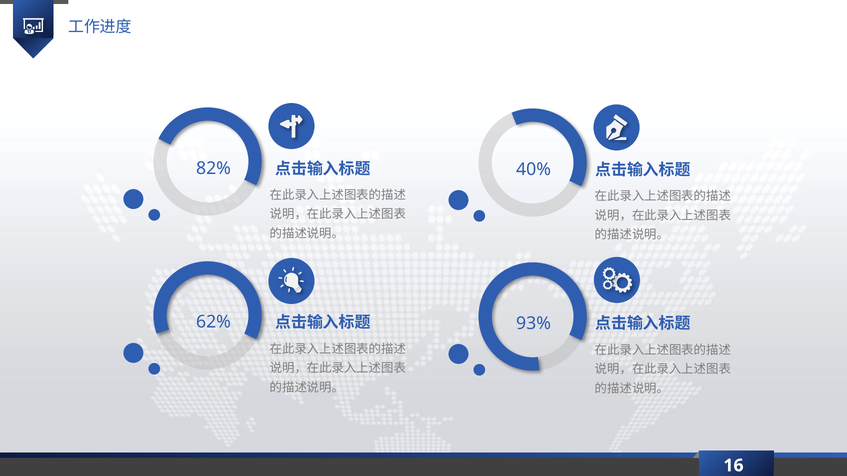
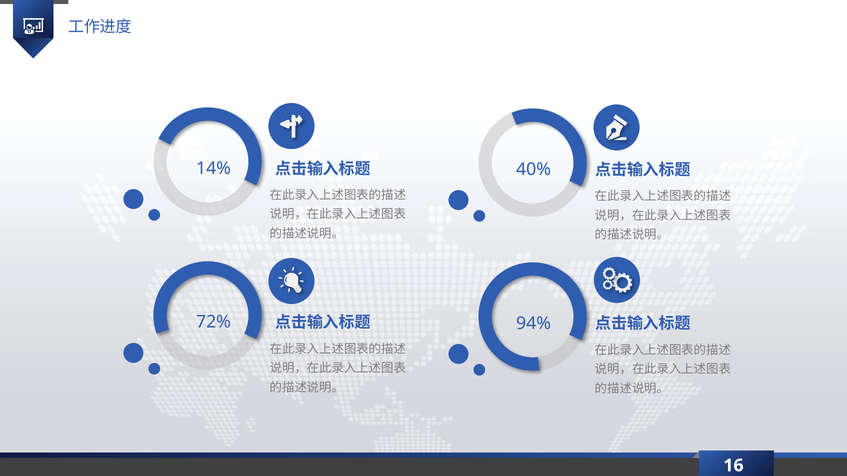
82%: 82% -> 14% (213, 168)
62%: 62% -> 72% (213, 322)
93%: 93% -> 94% (534, 323)
